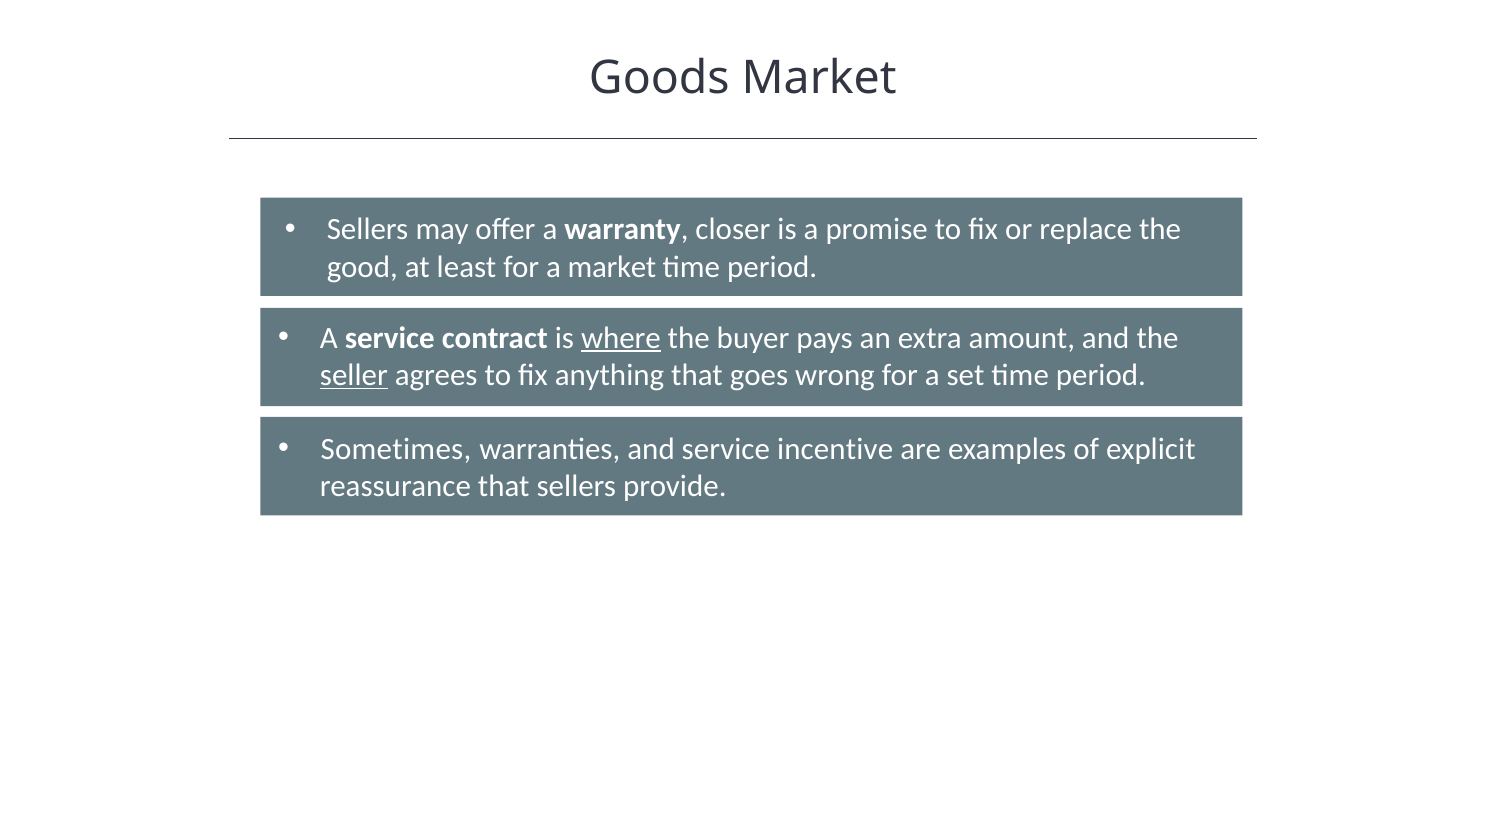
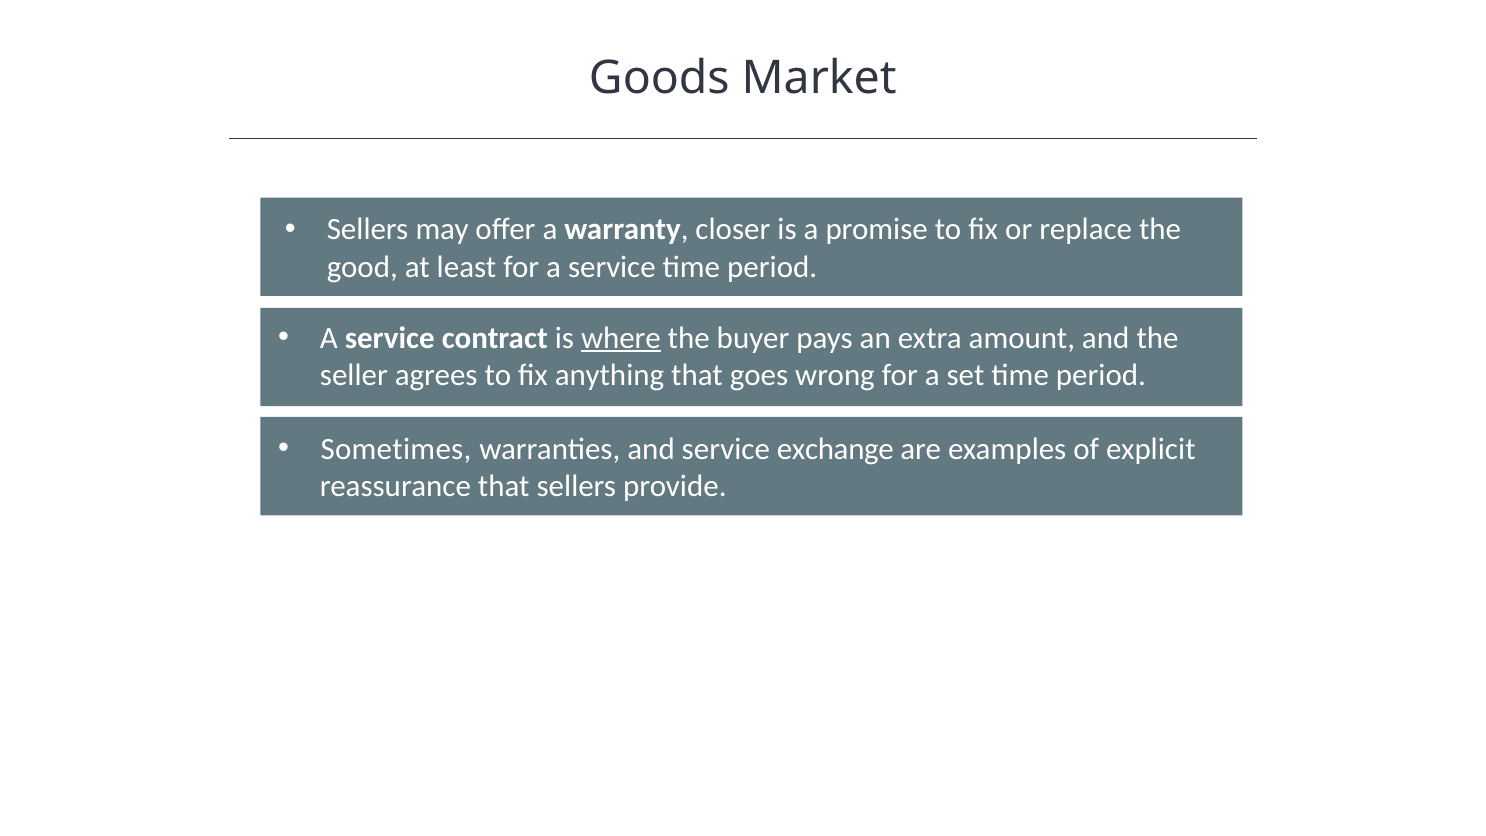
for a market: market -> service (612, 267)
seller underline: present -> none (354, 375)
incentive: incentive -> exchange (835, 449)
